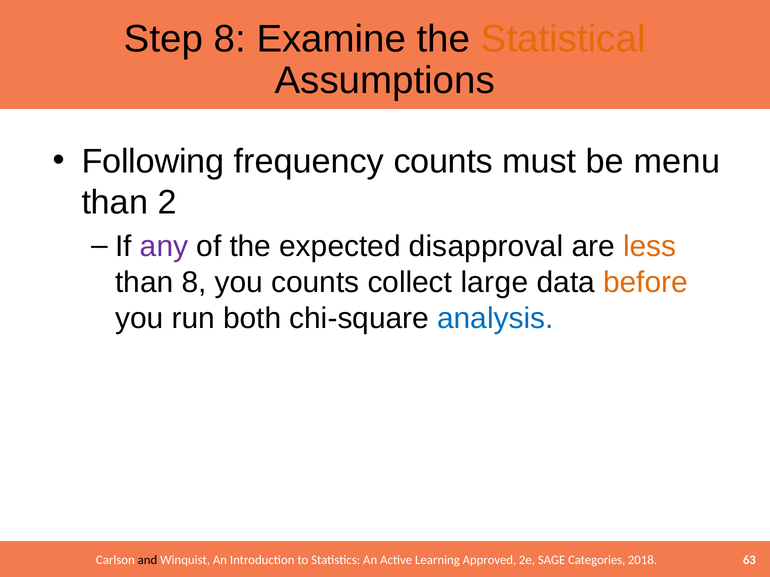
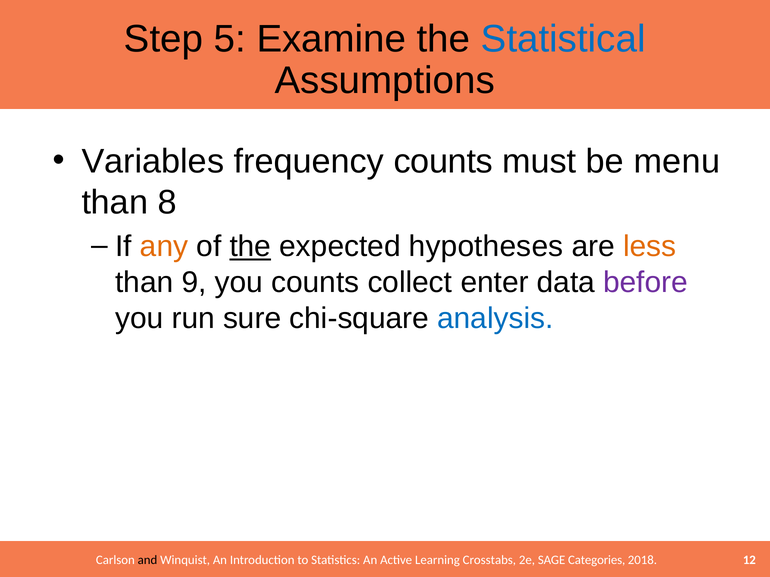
Step 8: 8 -> 5 (230, 39)
Statistical colour: orange -> blue (563, 39)
Following: Following -> Variables (153, 162)
2: 2 -> 8 (167, 203)
any colour: purple -> orange (164, 247)
the underline: none -> present (250, 247)
disapproval: disapproval -> hypotheses (486, 247)
than 8: 8 -> 9 (194, 283)
large: large -> enter (495, 283)
before colour: orange -> purple (646, 283)
both: both -> sure (252, 319)
Approved: Approved -> Crosstabs (489, 561)
63: 63 -> 12 (749, 560)
